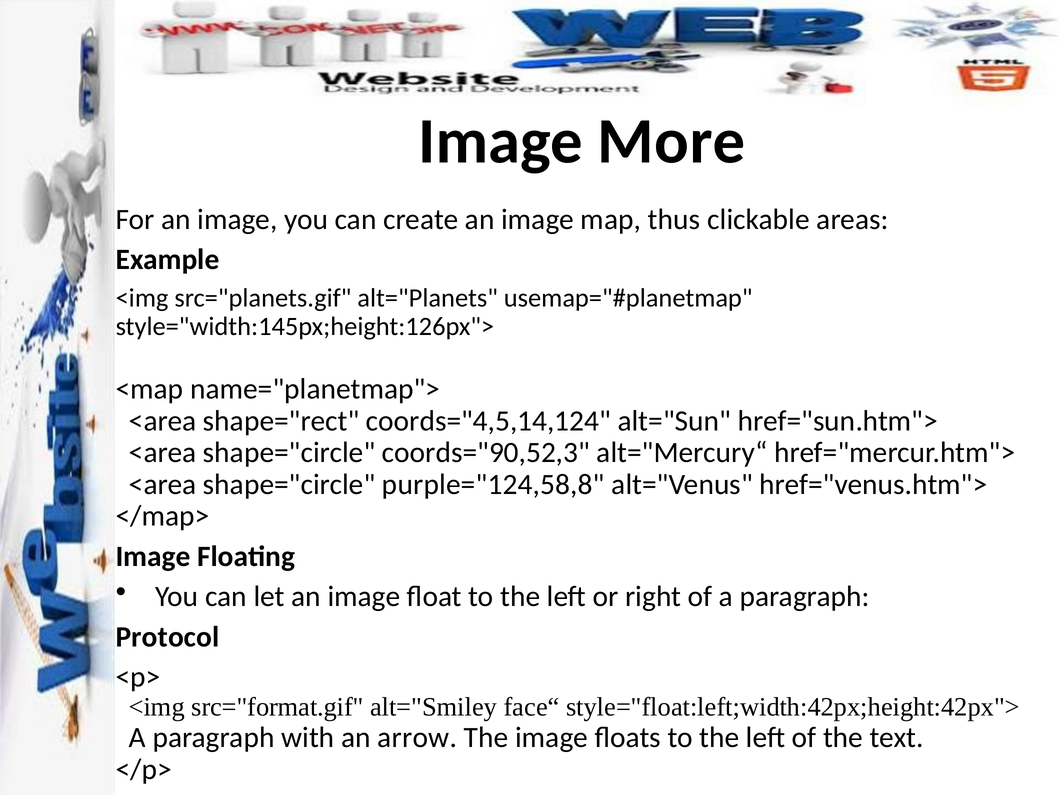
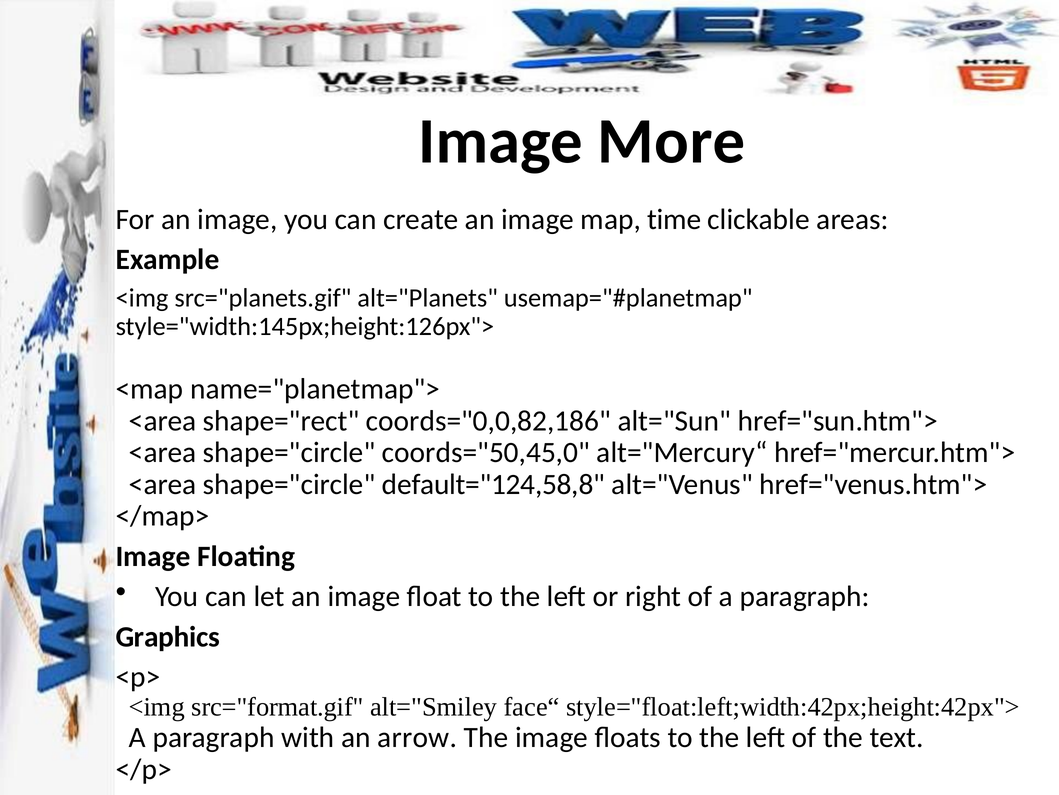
thus: thus -> time (674, 219)
coords="4,5,14,124: coords="4,5,14,124 -> coords="0,0,82,186 (488, 420)
coords="90,52,3: coords="90,52,3 -> coords="50,45,0 (486, 452)
purple="124,58,8: purple="124,58,8 -> default="124,58,8 (493, 484)
Protocol: Protocol -> Graphics (168, 636)
